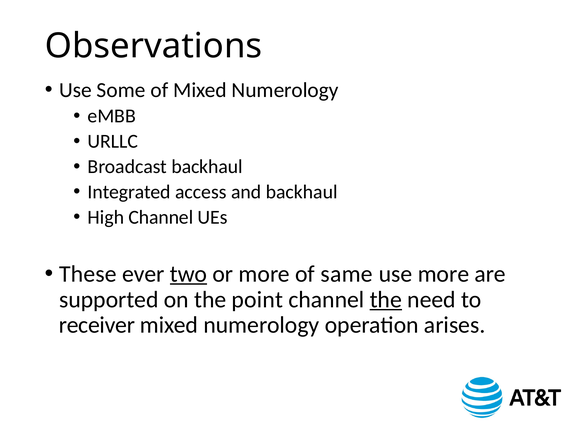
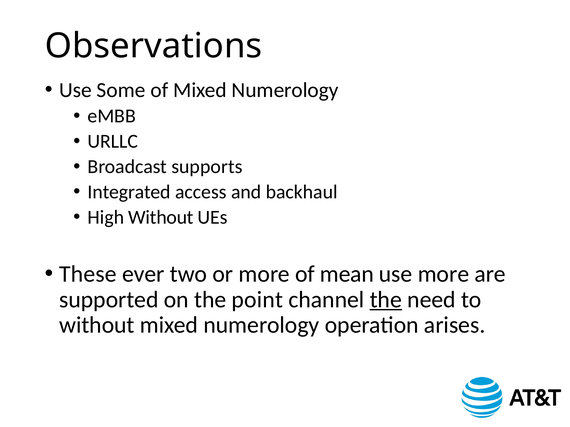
Broadcast backhaul: backhaul -> supports (207, 167)
High Channel: Channel -> Without (161, 218)
two underline: present -> none (188, 274)
same: same -> mean (347, 274)
receiver: receiver -> without (97, 326)
